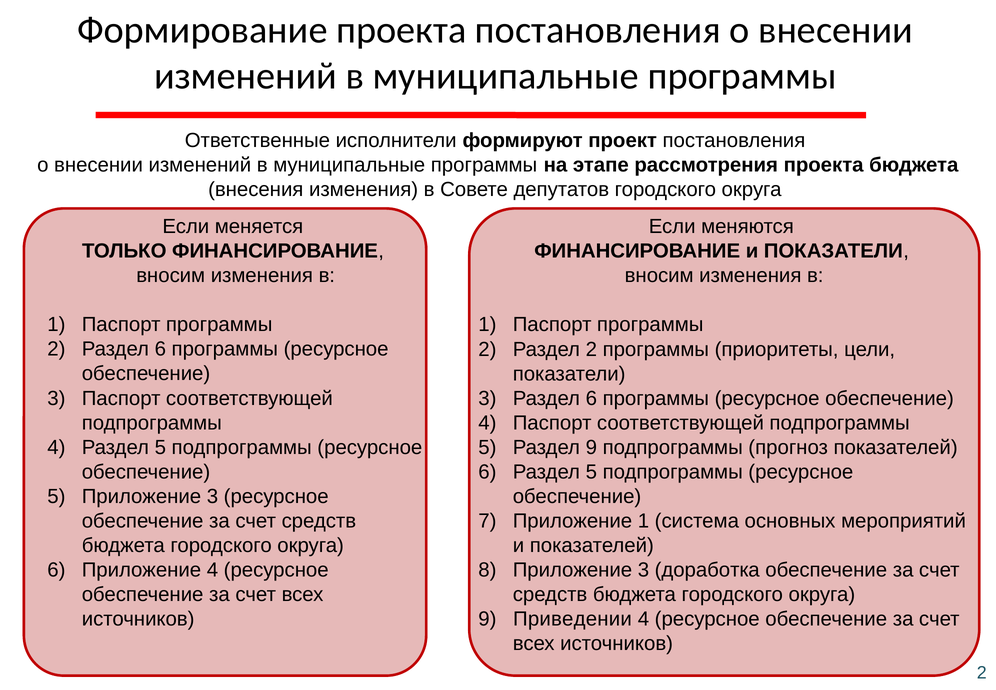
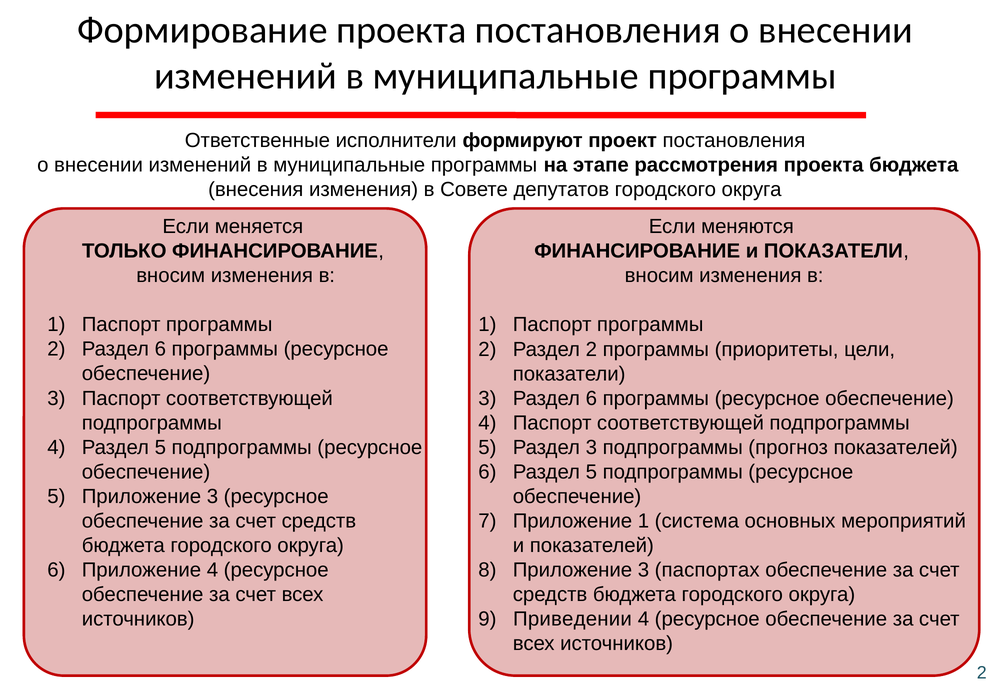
Раздел 9: 9 -> 3 (591, 447)
доработка: доработка -> паспортах (707, 570)
